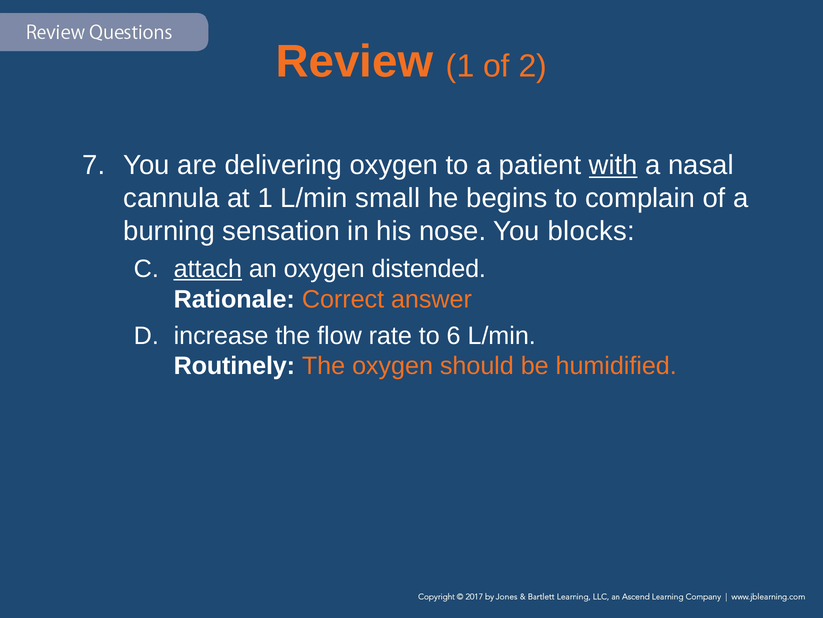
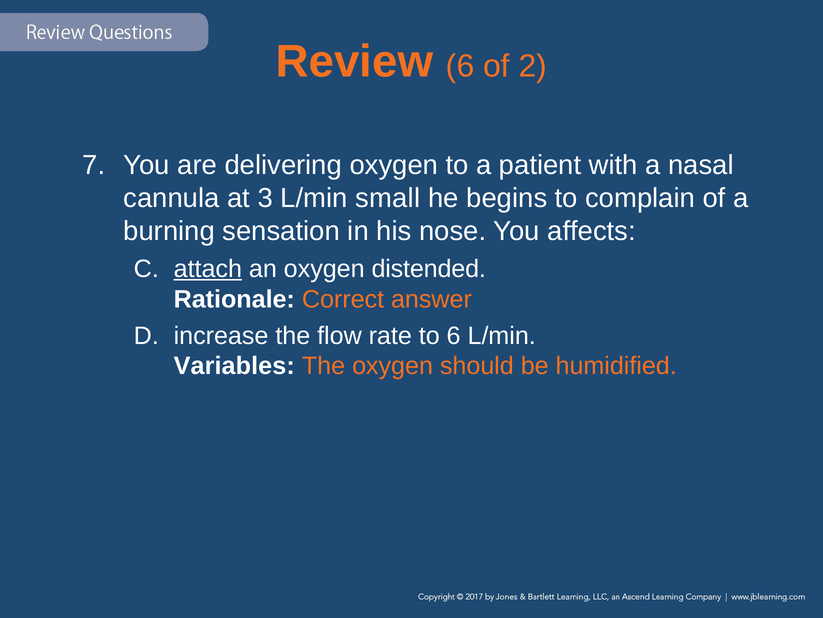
Review 1: 1 -> 6 (460, 66)
with underline: present -> none (613, 165)
at 1: 1 -> 3 (265, 198)
blocks: blocks -> affects (592, 231)
Routinely: Routinely -> Variables (234, 365)
